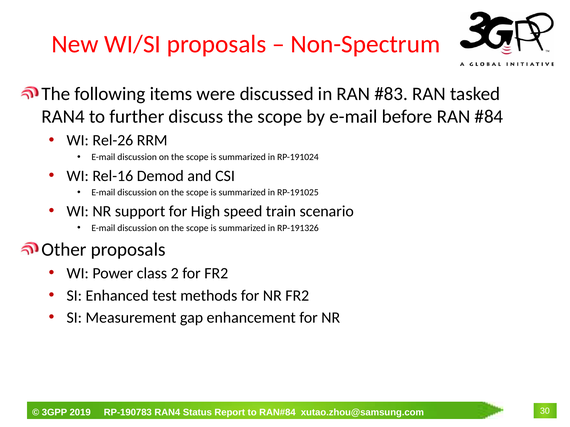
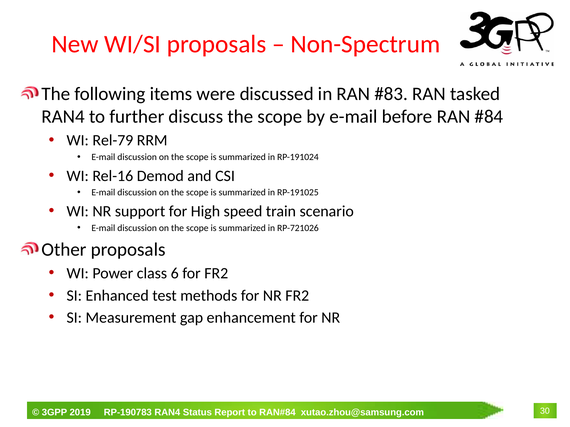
Rel-26: Rel-26 -> Rel-79 (113, 141)
RP-191326: RP-191326 -> RP-721026 (298, 228)
2: 2 -> 6 (175, 274)
